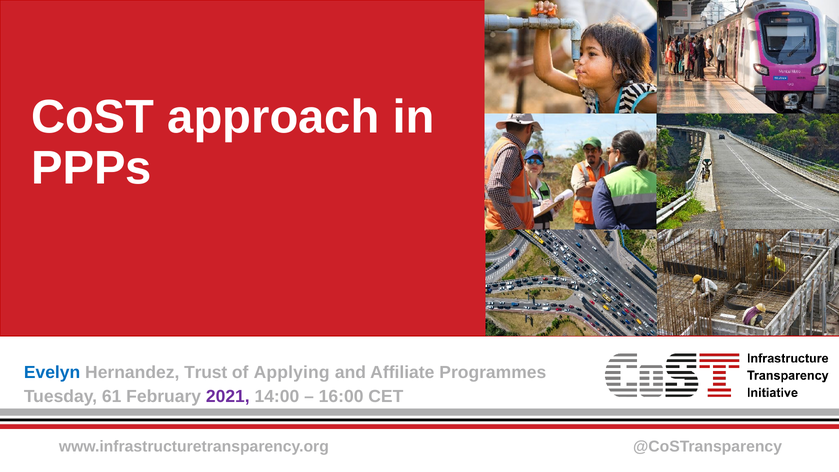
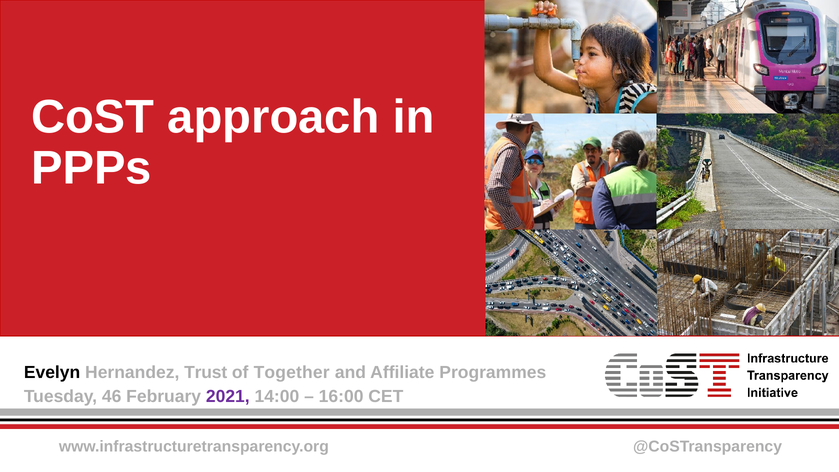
Evelyn colour: blue -> black (52, 372)
Applying: Applying -> Together (292, 372)
61: 61 -> 46 (112, 396)
